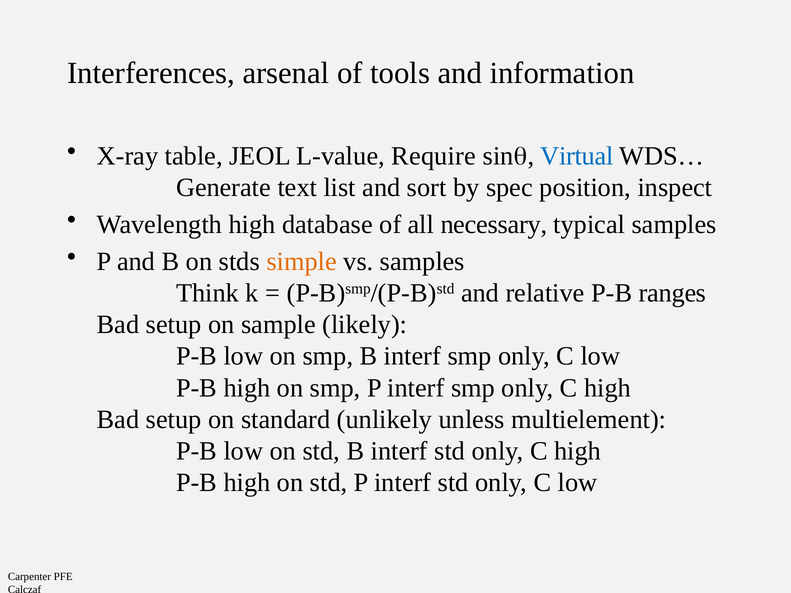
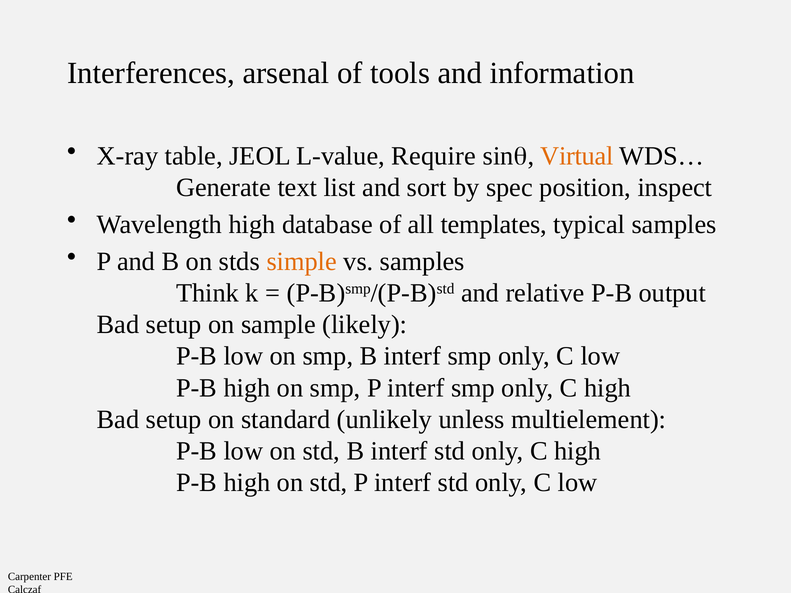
Virtual colour: blue -> orange (577, 156)
necessary: necessary -> templates (494, 225)
ranges: ranges -> output (672, 293)
